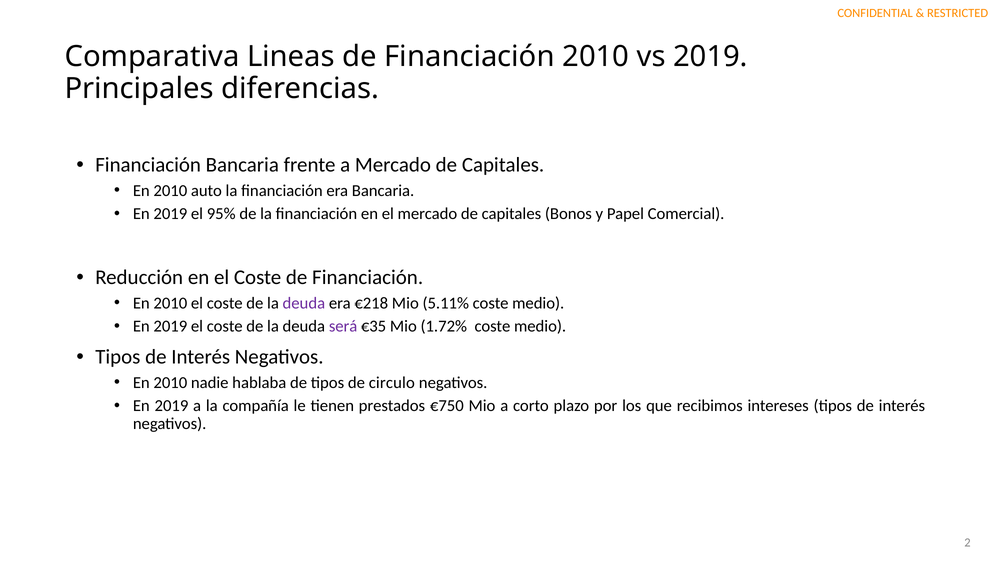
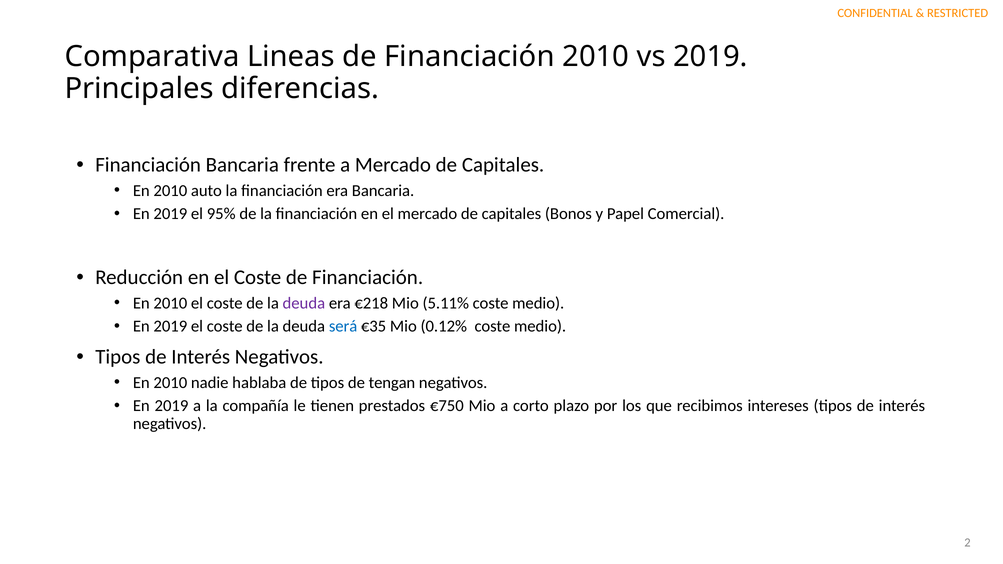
será colour: purple -> blue (343, 326)
1.72%: 1.72% -> 0.12% (444, 326)
circulo: circulo -> tengan (392, 383)
